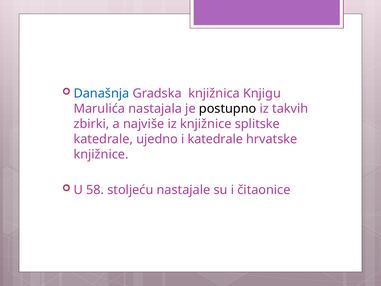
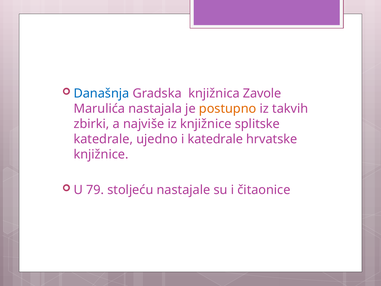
Knjigu: Knjigu -> Zavole (262, 93)
postupno colour: black -> orange (228, 109)
58: 58 -> 79 (95, 190)
